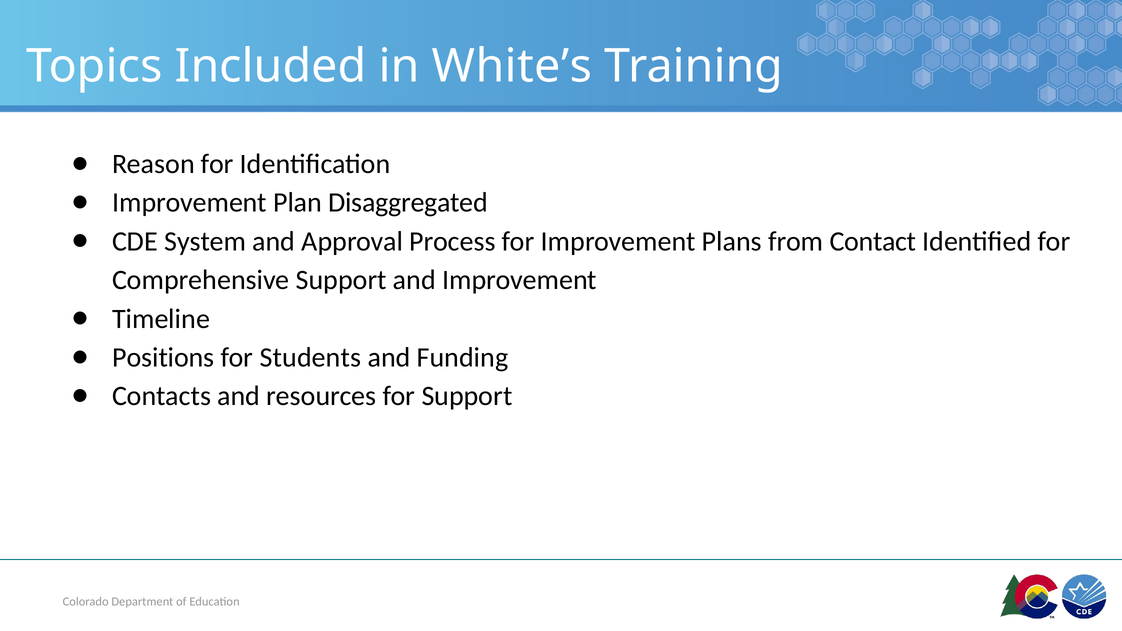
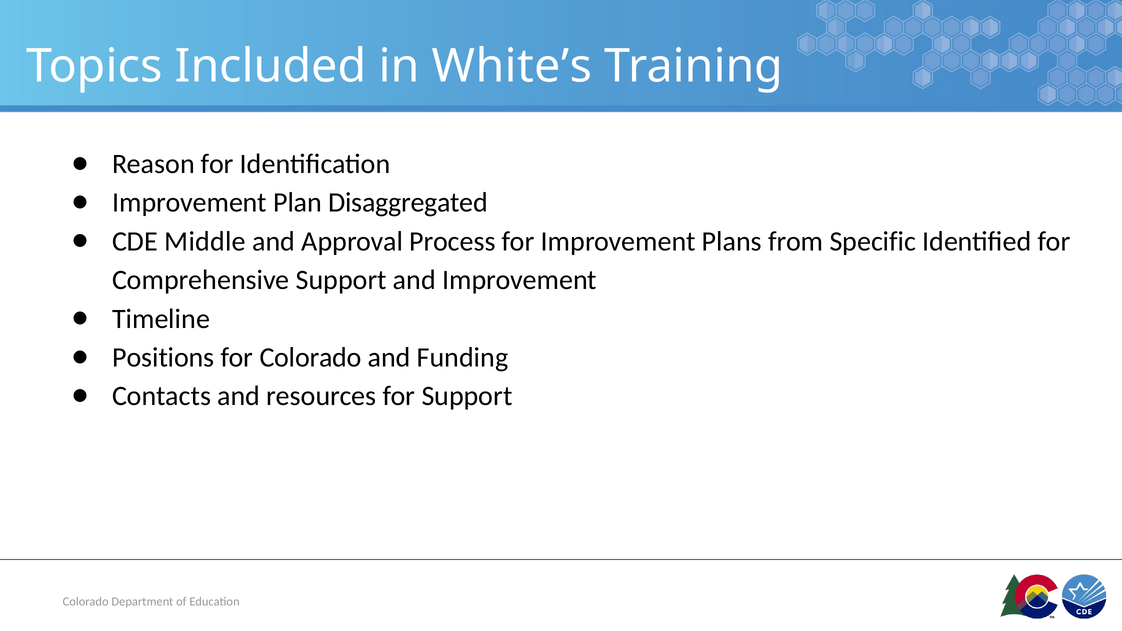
System: System -> Middle (205, 241)
Contact: Contact -> Specific (873, 241)
for Students: Students -> Colorado (311, 358)
